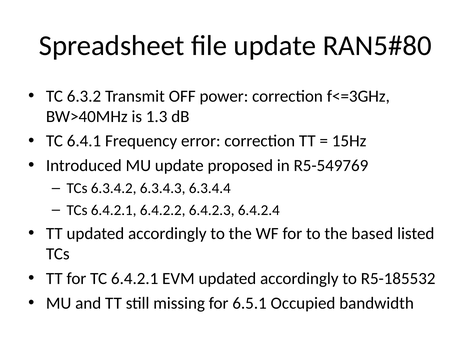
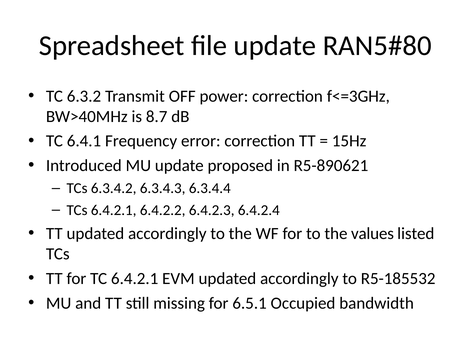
1.3: 1.3 -> 8.7 (157, 117)
R5-549769: R5-549769 -> R5-890621 (331, 166)
based: based -> values (372, 234)
